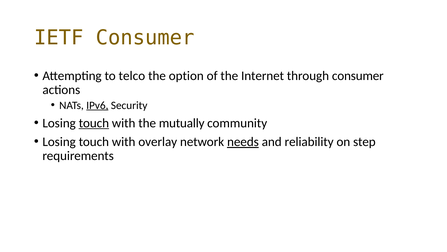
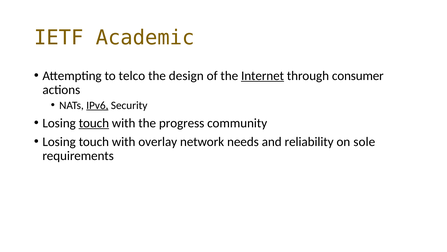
IETF Consumer: Consumer -> Academic (145, 38)
option: option -> design (186, 76)
Internet underline: none -> present (263, 76)
mutually: mutually -> progress (182, 123)
needs underline: present -> none (243, 142)
step: step -> sole (364, 142)
